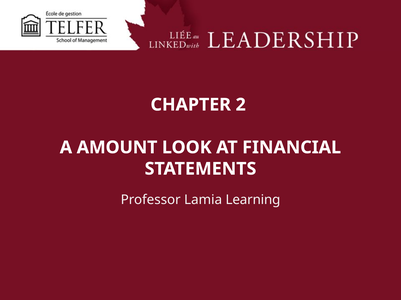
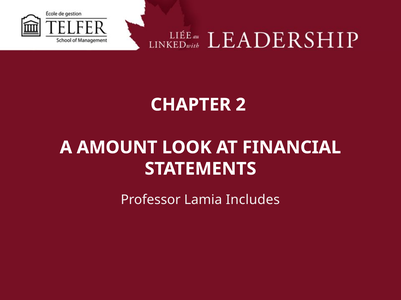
Learning: Learning -> Includes (253, 200)
